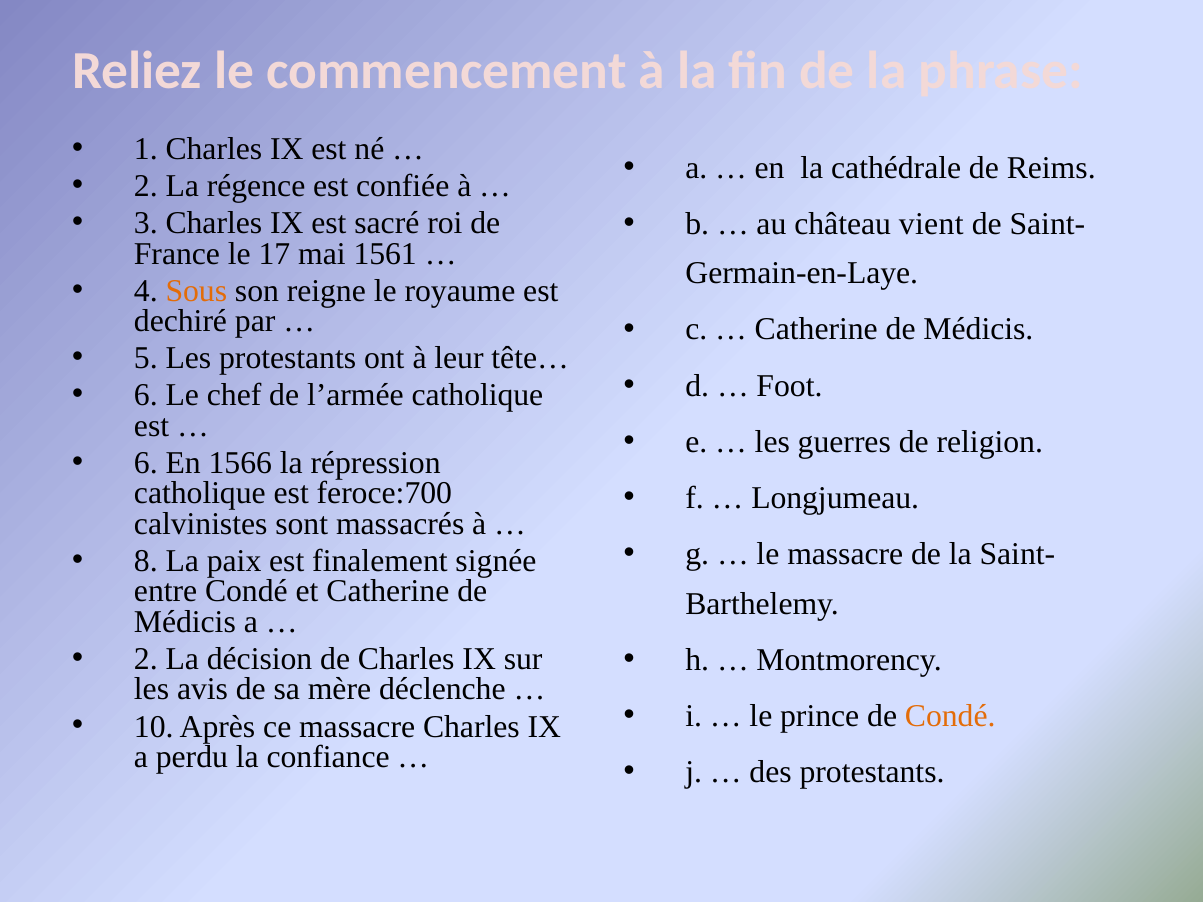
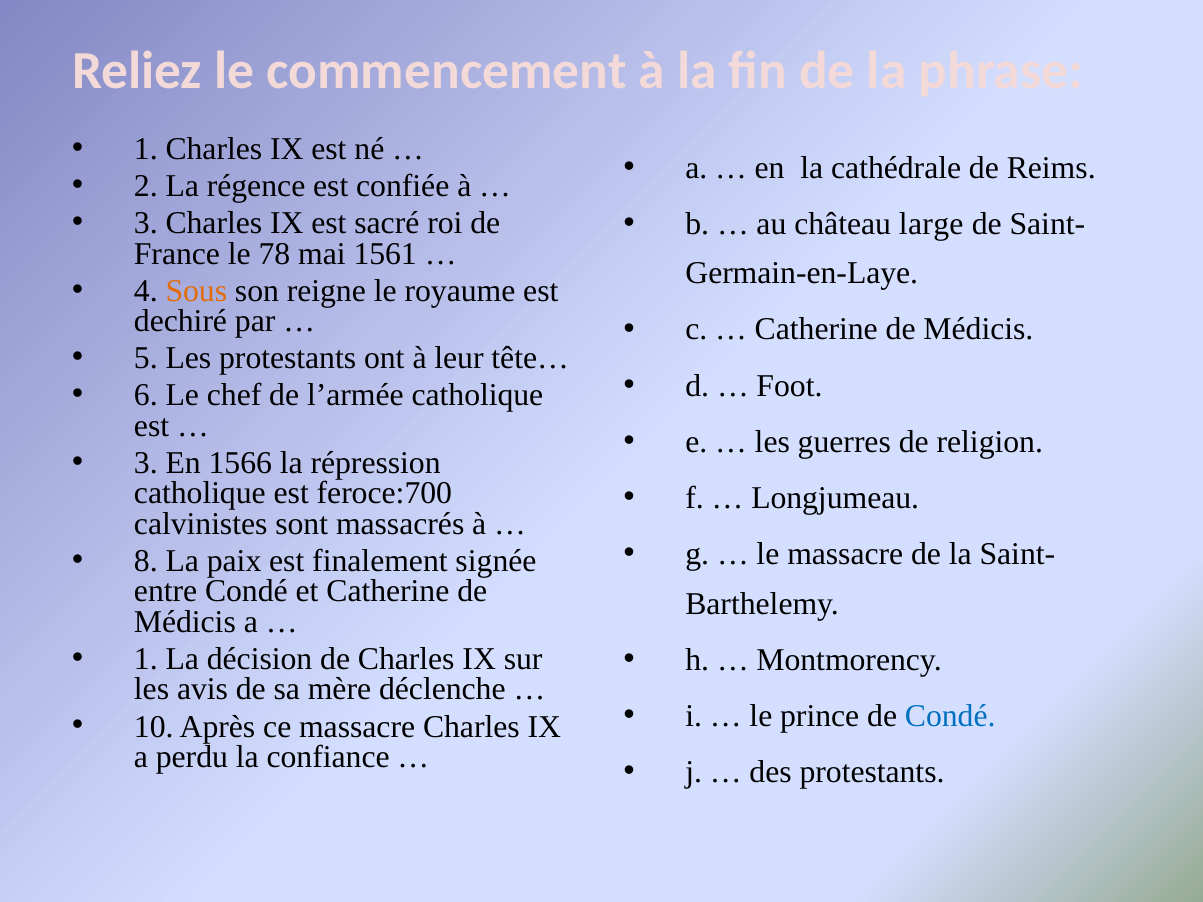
vient: vient -> large (931, 224)
17: 17 -> 78 (274, 254)
6: 6 -> 3 (146, 463)
2: 2 -> 1 (146, 659)
Condé colour: orange -> blue (950, 716)
